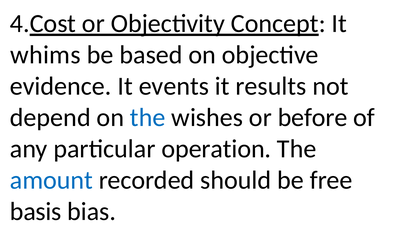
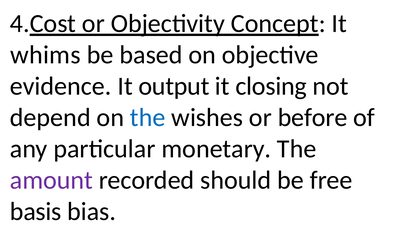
events: events -> output (174, 86)
results: results -> closing (271, 86)
operation: operation -> monetary (216, 149)
amount colour: blue -> purple (51, 180)
